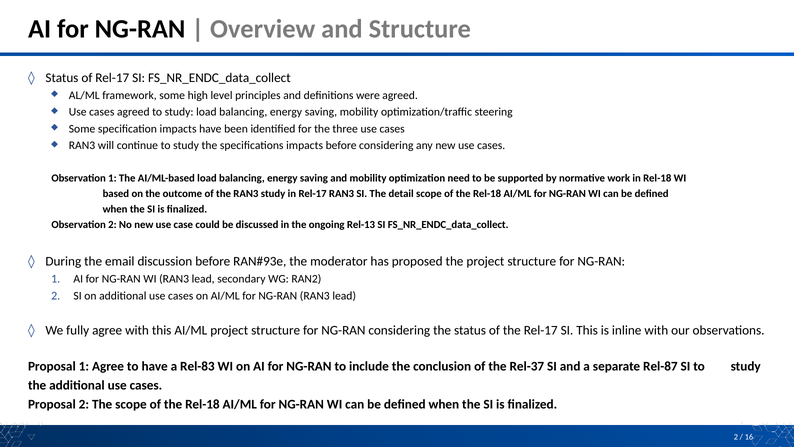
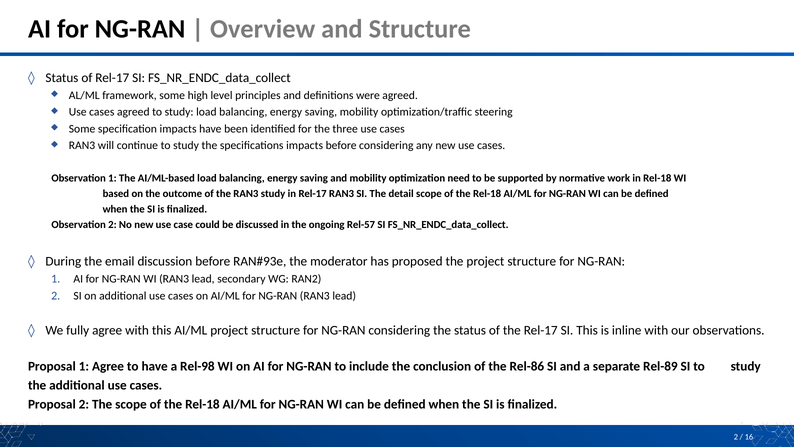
Rel-13: Rel-13 -> Rel-57 (361, 224)
Rel-83: Rel-83 -> Rel-98 (197, 366)
Rel-37: Rel-37 -> Rel-86 (527, 366)
Rel-87: Rel-87 -> Rel-89 (660, 366)
